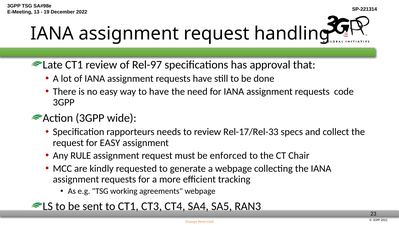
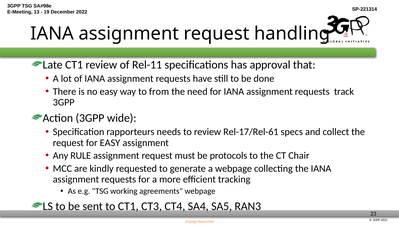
Rel-97: Rel-97 -> Rel-11 (147, 65)
to have: have -> from (159, 91)
code: code -> track (344, 91)
Rel-17/Rel-33: Rel-17/Rel-33 -> Rel-17/Rel-61 (251, 132)
enforced: enforced -> protocols (228, 155)
